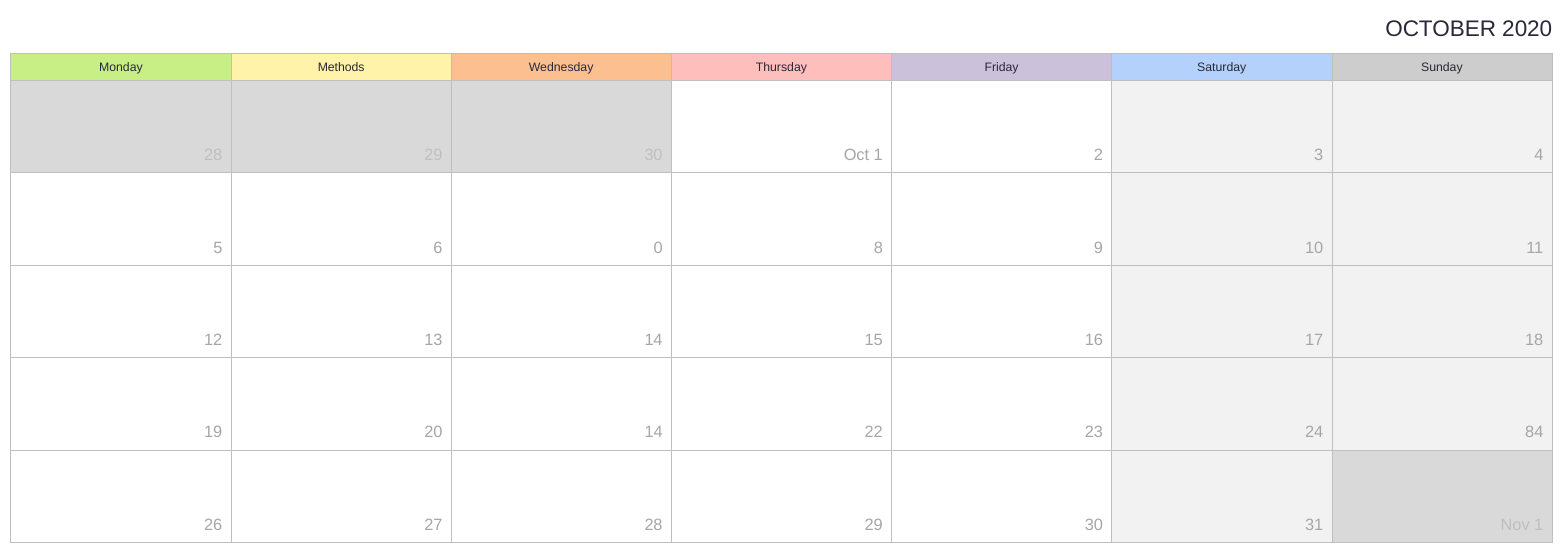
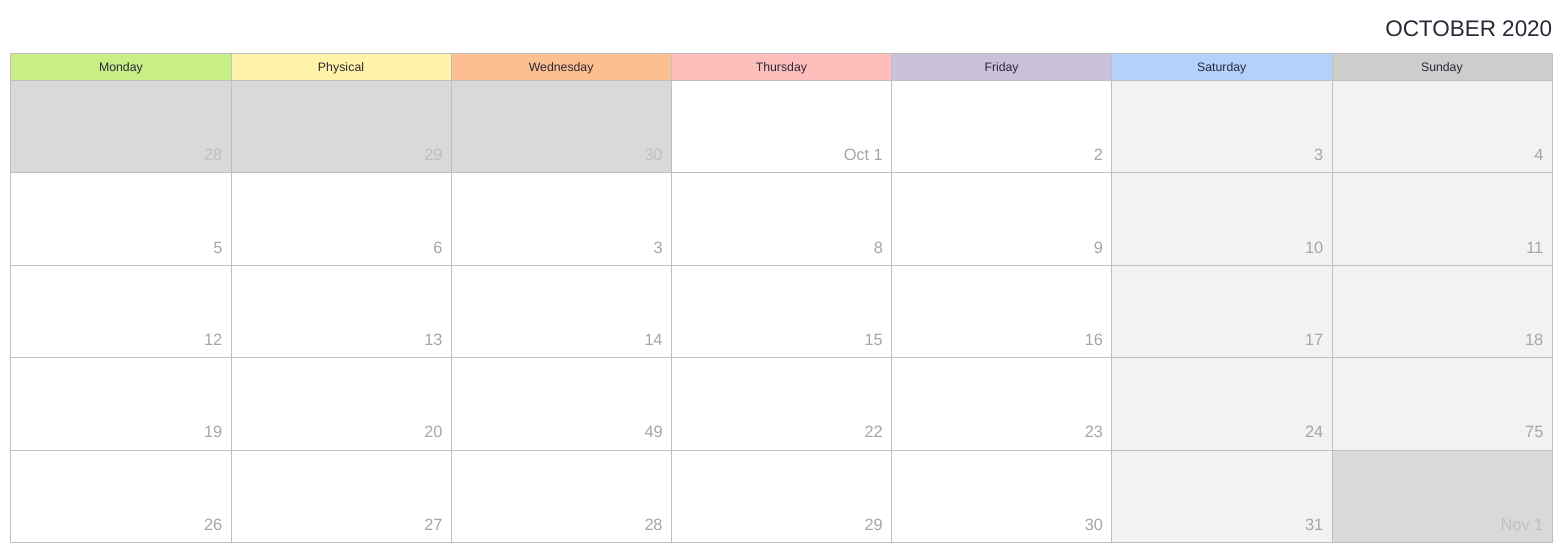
Methods: Methods -> Physical (341, 67)
6 0: 0 -> 3 (658, 248)
20 14: 14 -> 49 (654, 433)
84: 84 -> 75 (1534, 433)
